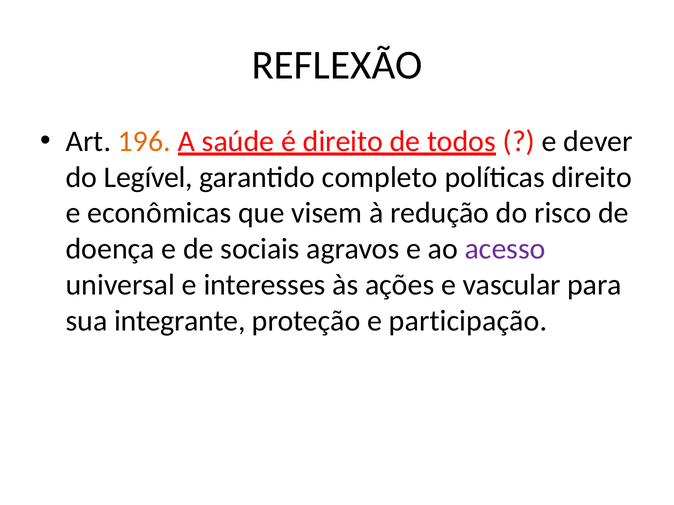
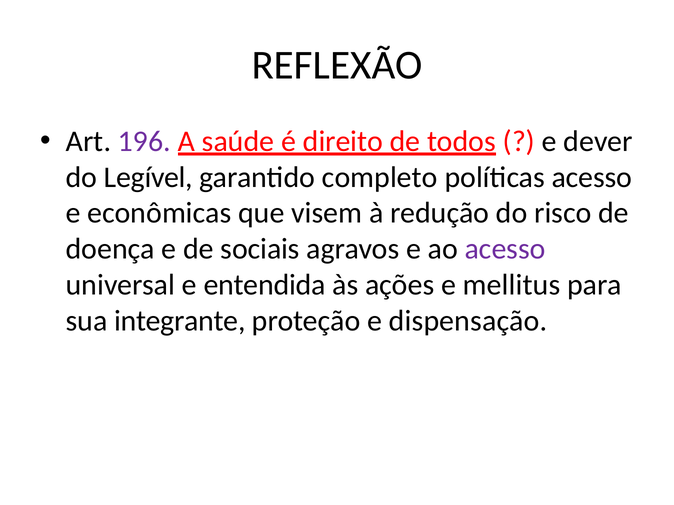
196 colour: orange -> purple (144, 141)
políticas direito: direito -> acesso (592, 177)
interesses: interesses -> entendida (265, 285)
vascular: vascular -> mellitus (511, 285)
participação: participação -> dispensação (468, 321)
